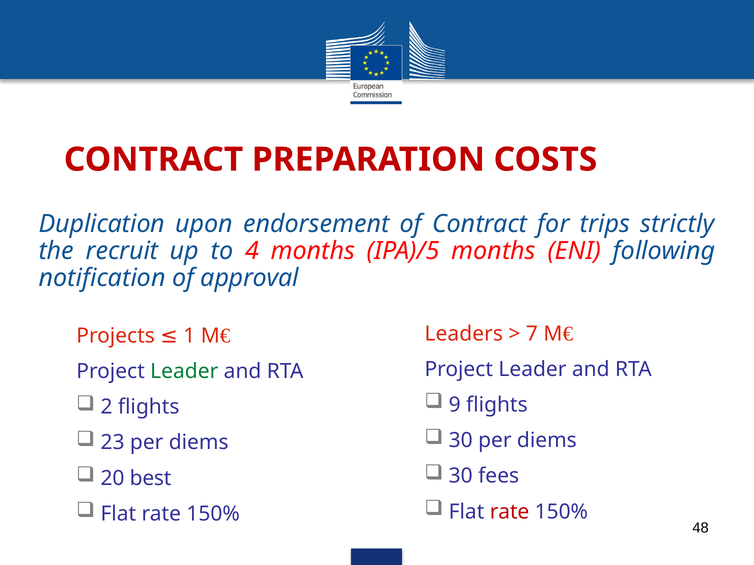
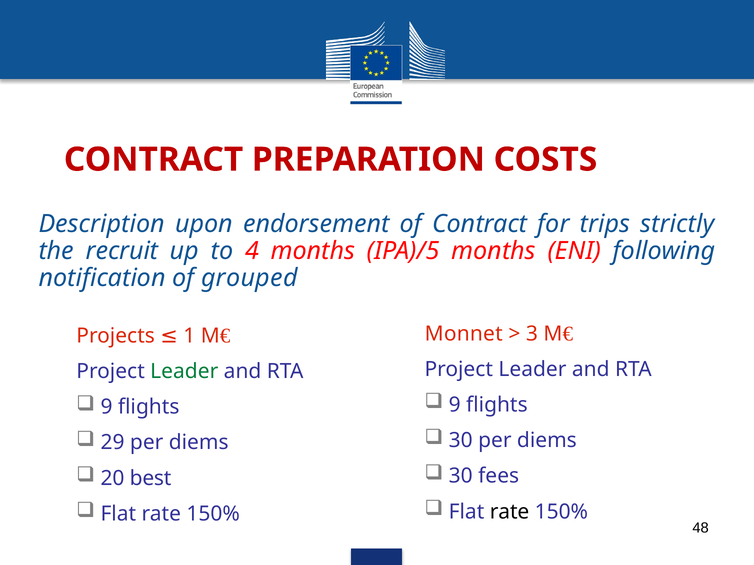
Duplication: Duplication -> Description (102, 224)
approval: approval -> grouped (249, 278)
Leaders: Leaders -> Monnet (464, 334)
7: 7 -> 3 (532, 334)
2: 2 -> 9 (107, 407)
23: 23 -> 29 (113, 443)
rate colour: red -> black (510, 512)
